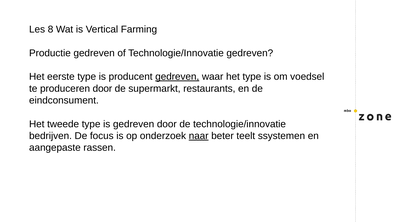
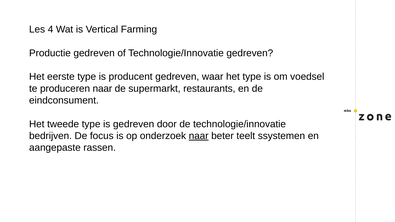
8: 8 -> 4 (51, 29)
gedreven underline: present -> none (177, 77)
produceren door: door -> naar (102, 89)
